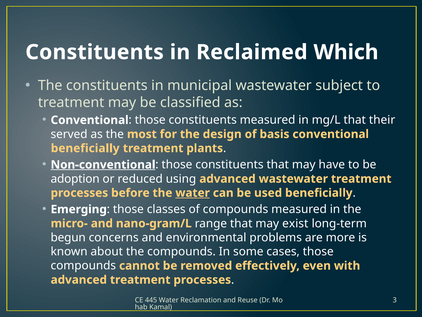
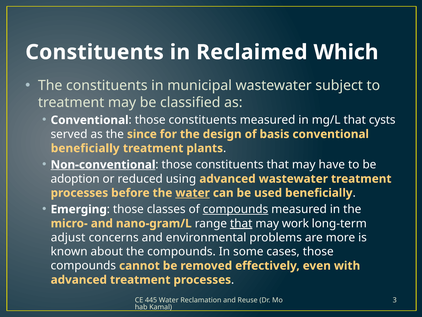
their: their -> cysts (382, 120)
most: most -> since (142, 134)
compounds underline: none -> present (236, 209)
that underline: none -> present (241, 223)
exist: exist -> work (295, 223)
begun: begun -> adjust (68, 237)
